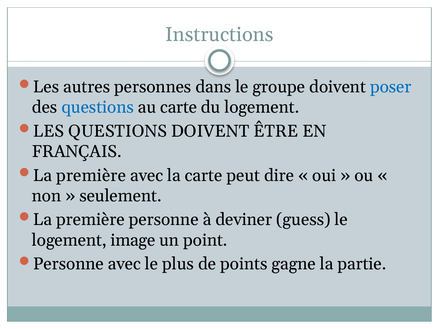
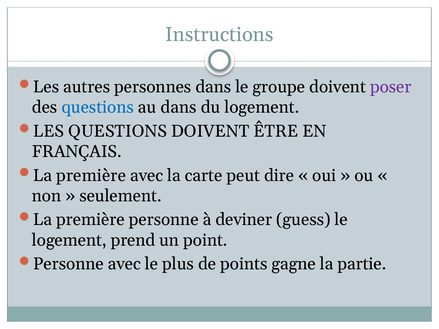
poser colour: blue -> purple (391, 87)
au carte: carte -> dans (179, 107)
image: image -> prend (133, 240)
